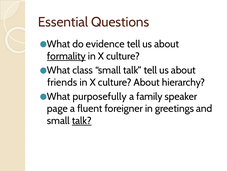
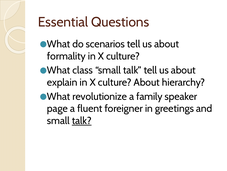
evidence: evidence -> scenarios (105, 44)
formality underline: present -> none (66, 56)
friends: friends -> explain (62, 82)
purposefully: purposefully -> revolutionize (100, 96)
